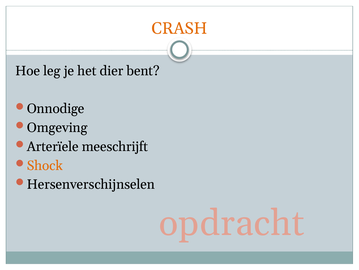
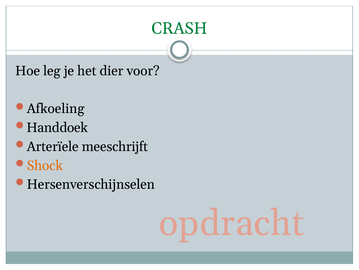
CRASH colour: orange -> green (179, 28)
bent: bent -> voor (143, 71)
Onnodige: Onnodige -> Afkoeling (56, 108)
Omgeving: Omgeving -> Handdoek (57, 127)
